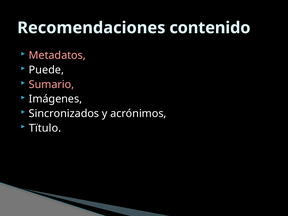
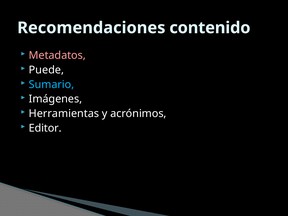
Sumario colour: pink -> light blue (51, 84)
Sincronizados: Sincronizados -> Herramientas (64, 114)
Tïtulo: Tïtulo -> Editor (45, 128)
